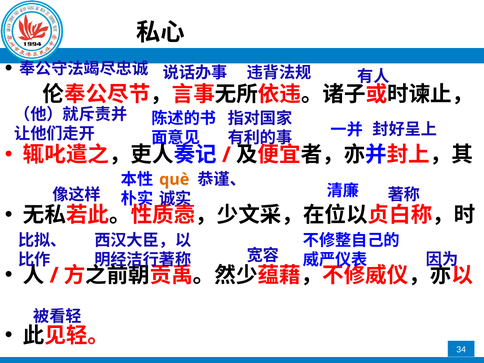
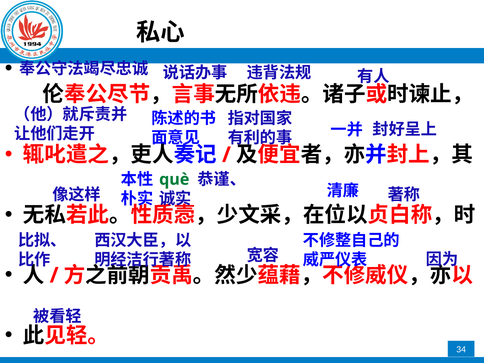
què colour: orange -> green (174, 179)
